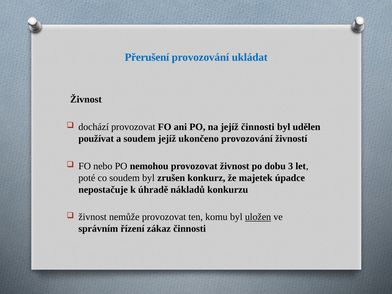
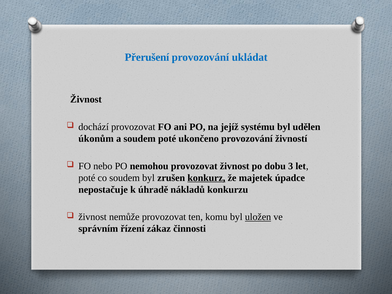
jejíž činnosti: činnosti -> systému (258, 127)
používat: používat -> úkonům (96, 139)
soudem jejíž: jejíž -> poté (167, 139)
konkurz underline: none -> present (206, 178)
